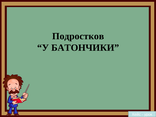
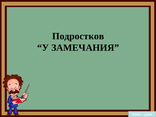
БАТОНЧИКИ: БАТОНЧИКИ -> ЗАМЕЧАНИЯ (85, 48)
